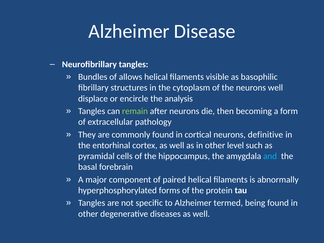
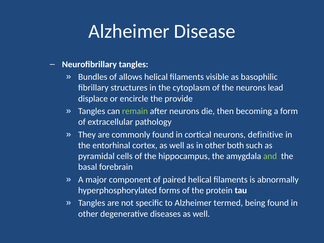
neurons well: well -> lead (276, 88)
analysis: analysis -> provide (179, 99)
level: level -> both (236, 145)
and colour: light blue -> light green (270, 156)
